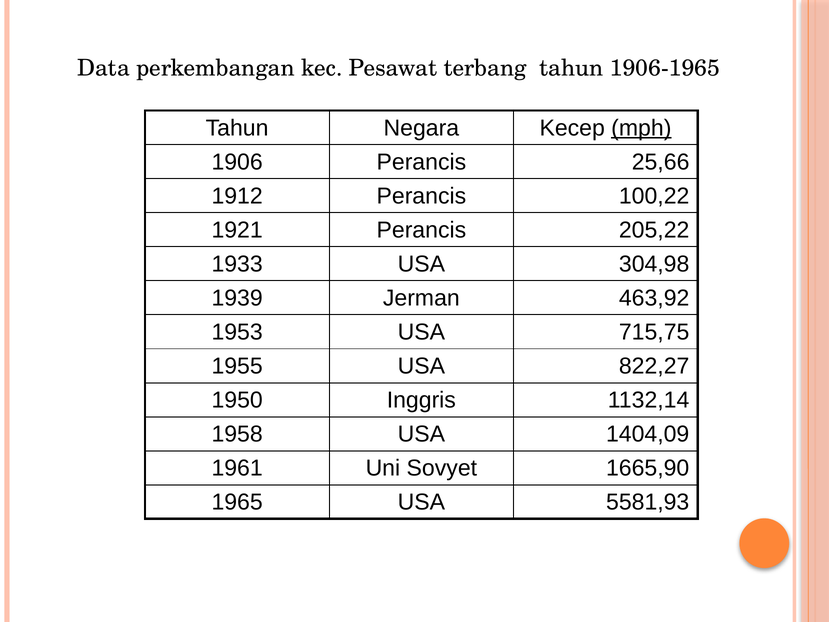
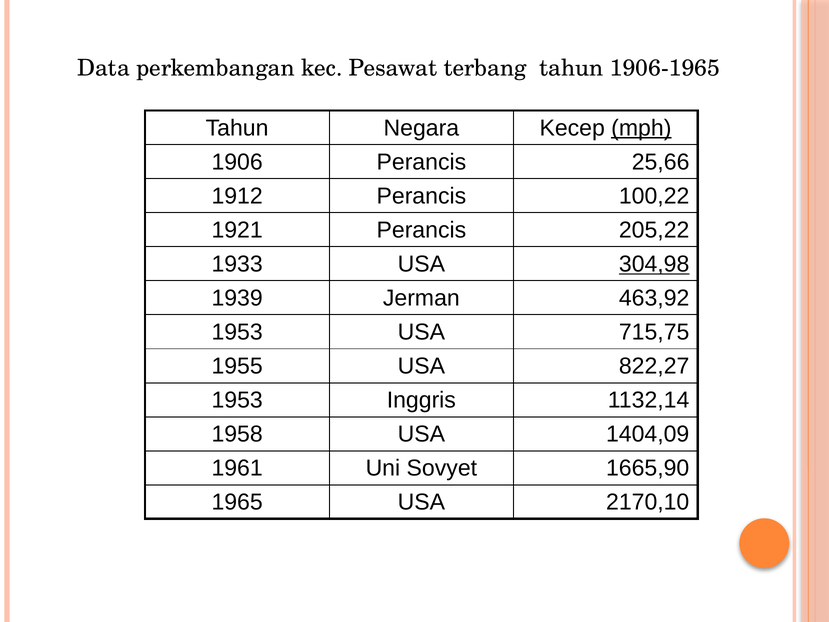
304,98 underline: none -> present (654, 264)
1950: 1950 -> 1953 (237, 400)
5581,93: 5581,93 -> 2170,10 (648, 502)
